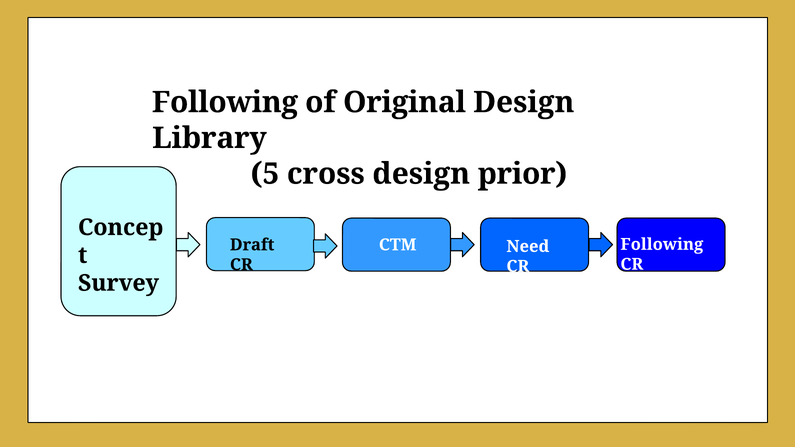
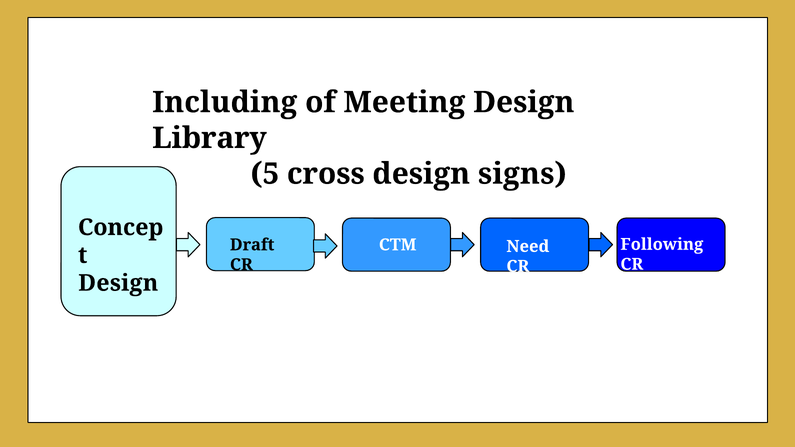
Following: Following -> Including (225, 102)
Original: Original -> Meeting (404, 102)
prior: prior -> signs (522, 174)
Survey: Survey -> Design (118, 283)
